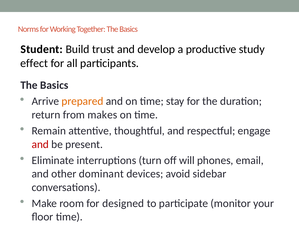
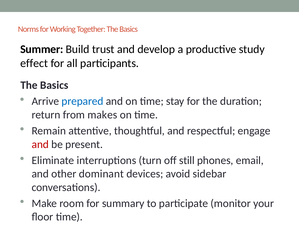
Student: Student -> Summer (42, 49)
prepared colour: orange -> blue (82, 101)
will: will -> still (187, 160)
designed: designed -> summary (123, 203)
